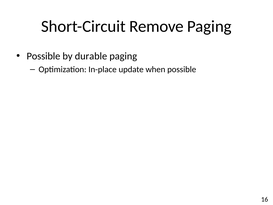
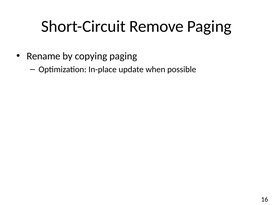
Possible: Possible -> Rename (43, 56)
durable: durable -> copying (91, 56)
